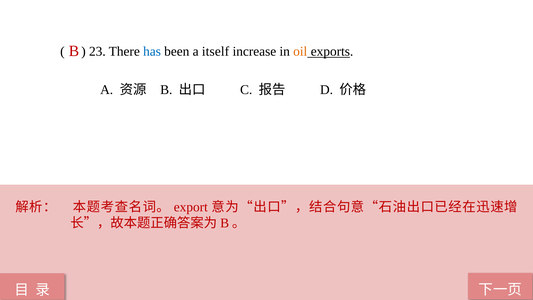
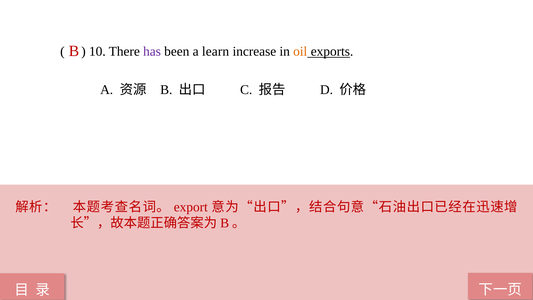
23: 23 -> 10 (97, 51)
has colour: blue -> purple (152, 51)
itself: itself -> learn (216, 51)
